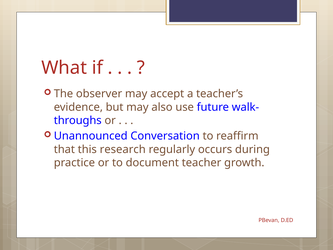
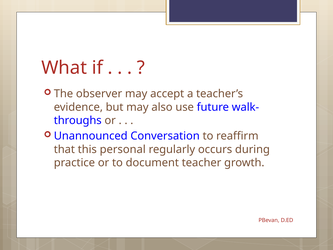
research: research -> personal (123, 149)
